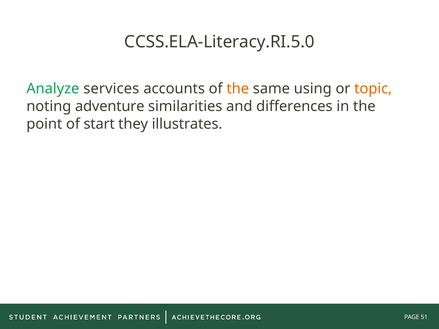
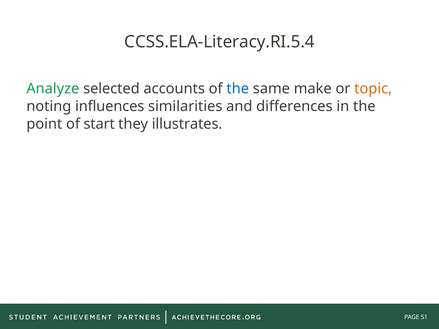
CCSS.ELA-Literacy.RI.5.0: CCSS.ELA-Literacy.RI.5.0 -> CCSS.ELA-Literacy.RI.5.4 (220, 42)
services: services -> selected (111, 89)
the colour: orange -> blue (238, 89)
using: using -> make (313, 89)
adventure: adventure -> influences (110, 106)
